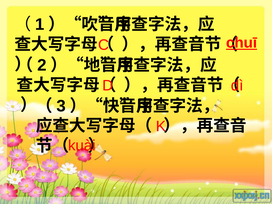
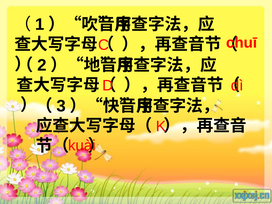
chuī underline: present -> none (242, 43)
